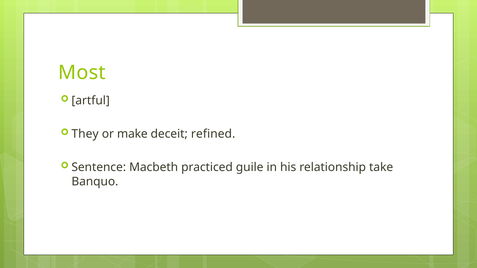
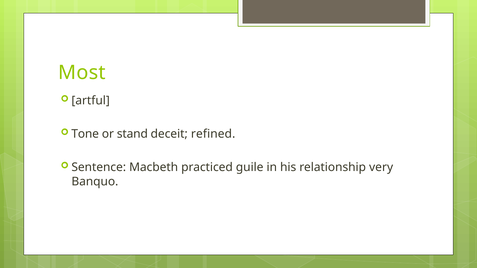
They: They -> Tone (85, 134)
make: make -> stand (132, 134)
take: take -> very (381, 167)
